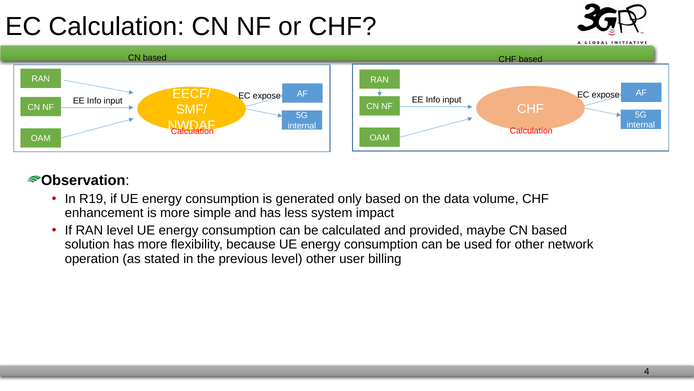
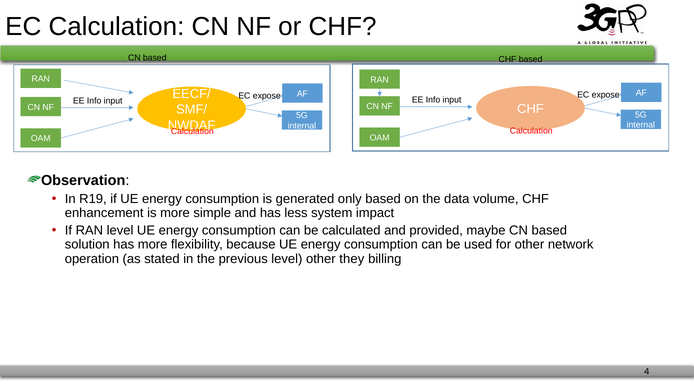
user: user -> they (352, 258)
